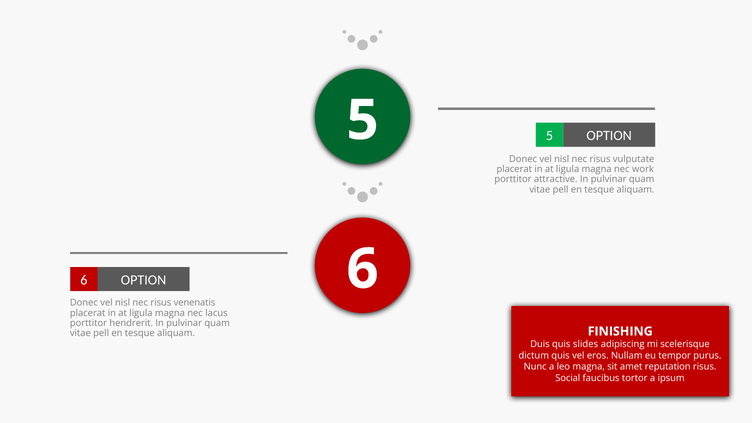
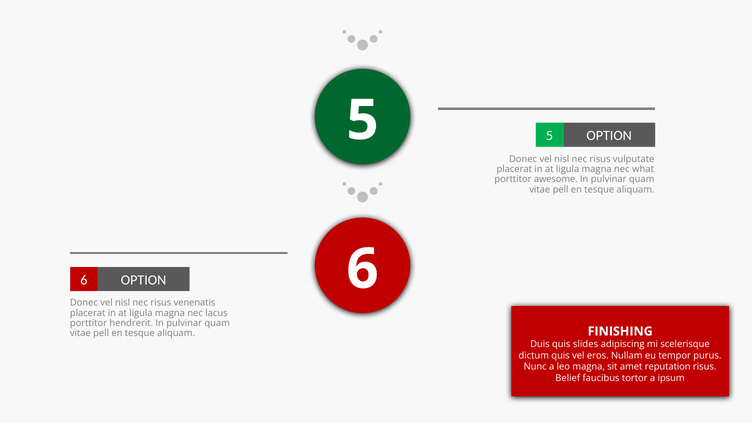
work: work -> what (643, 169)
attractive: attractive -> awesome (556, 179)
Social: Social -> Belief (568, 378)
